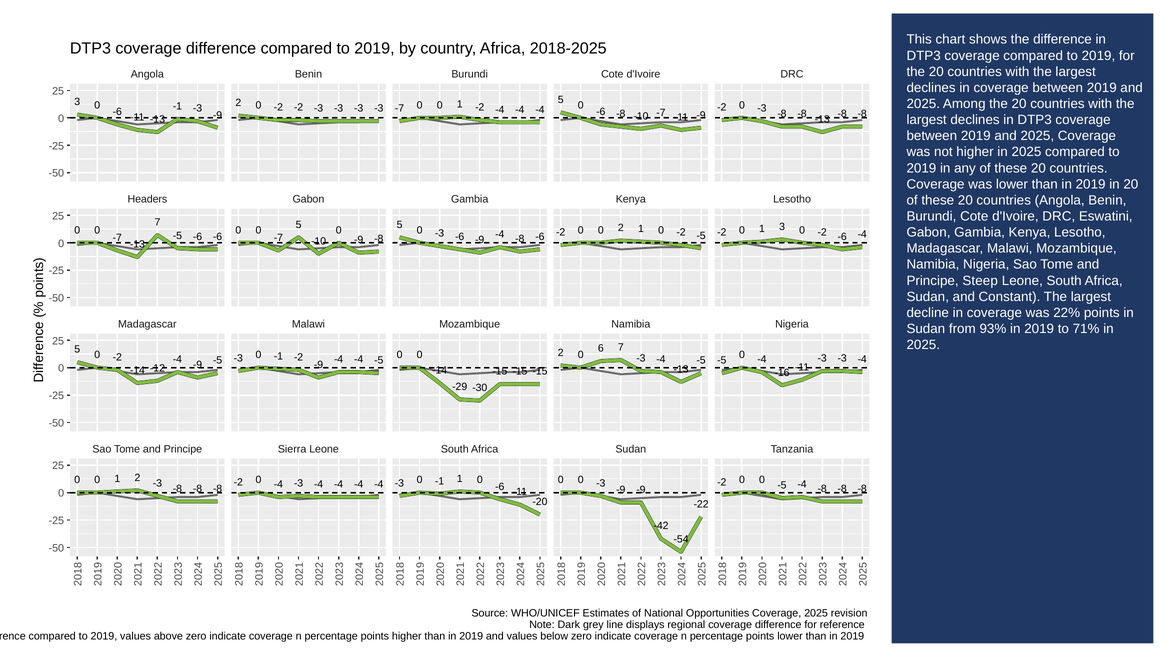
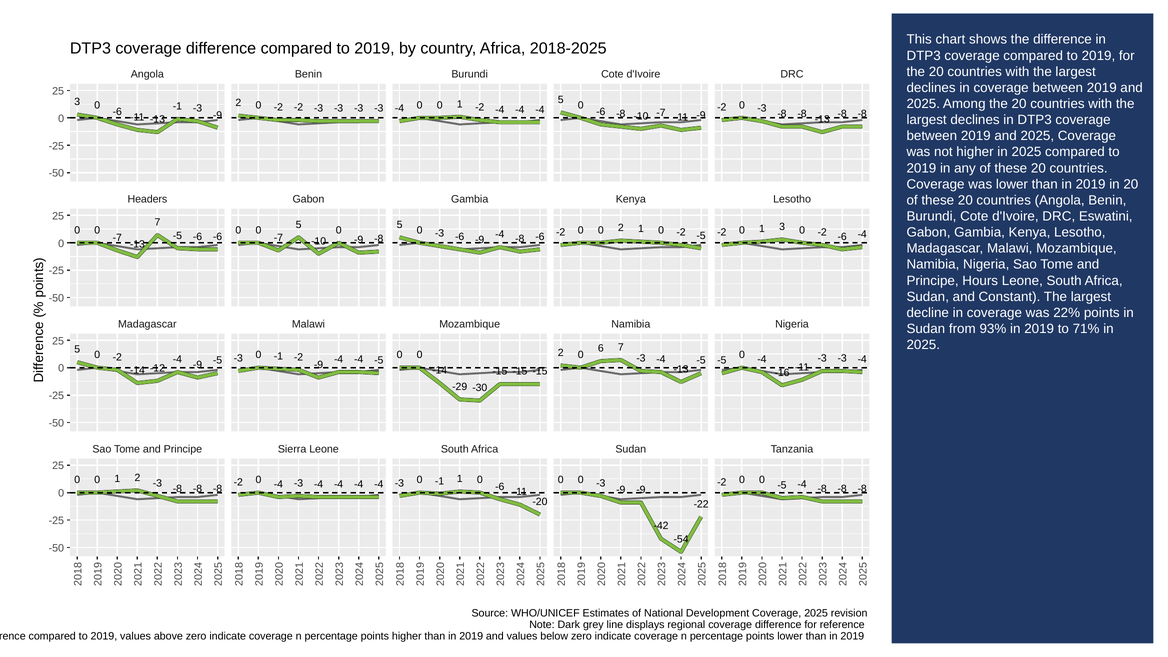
-7: -7 -> -4 (399, 108)
Steep: Steep -> Hours (980, 281)
Opportunities: Opportunities -> Development (718, 613)
